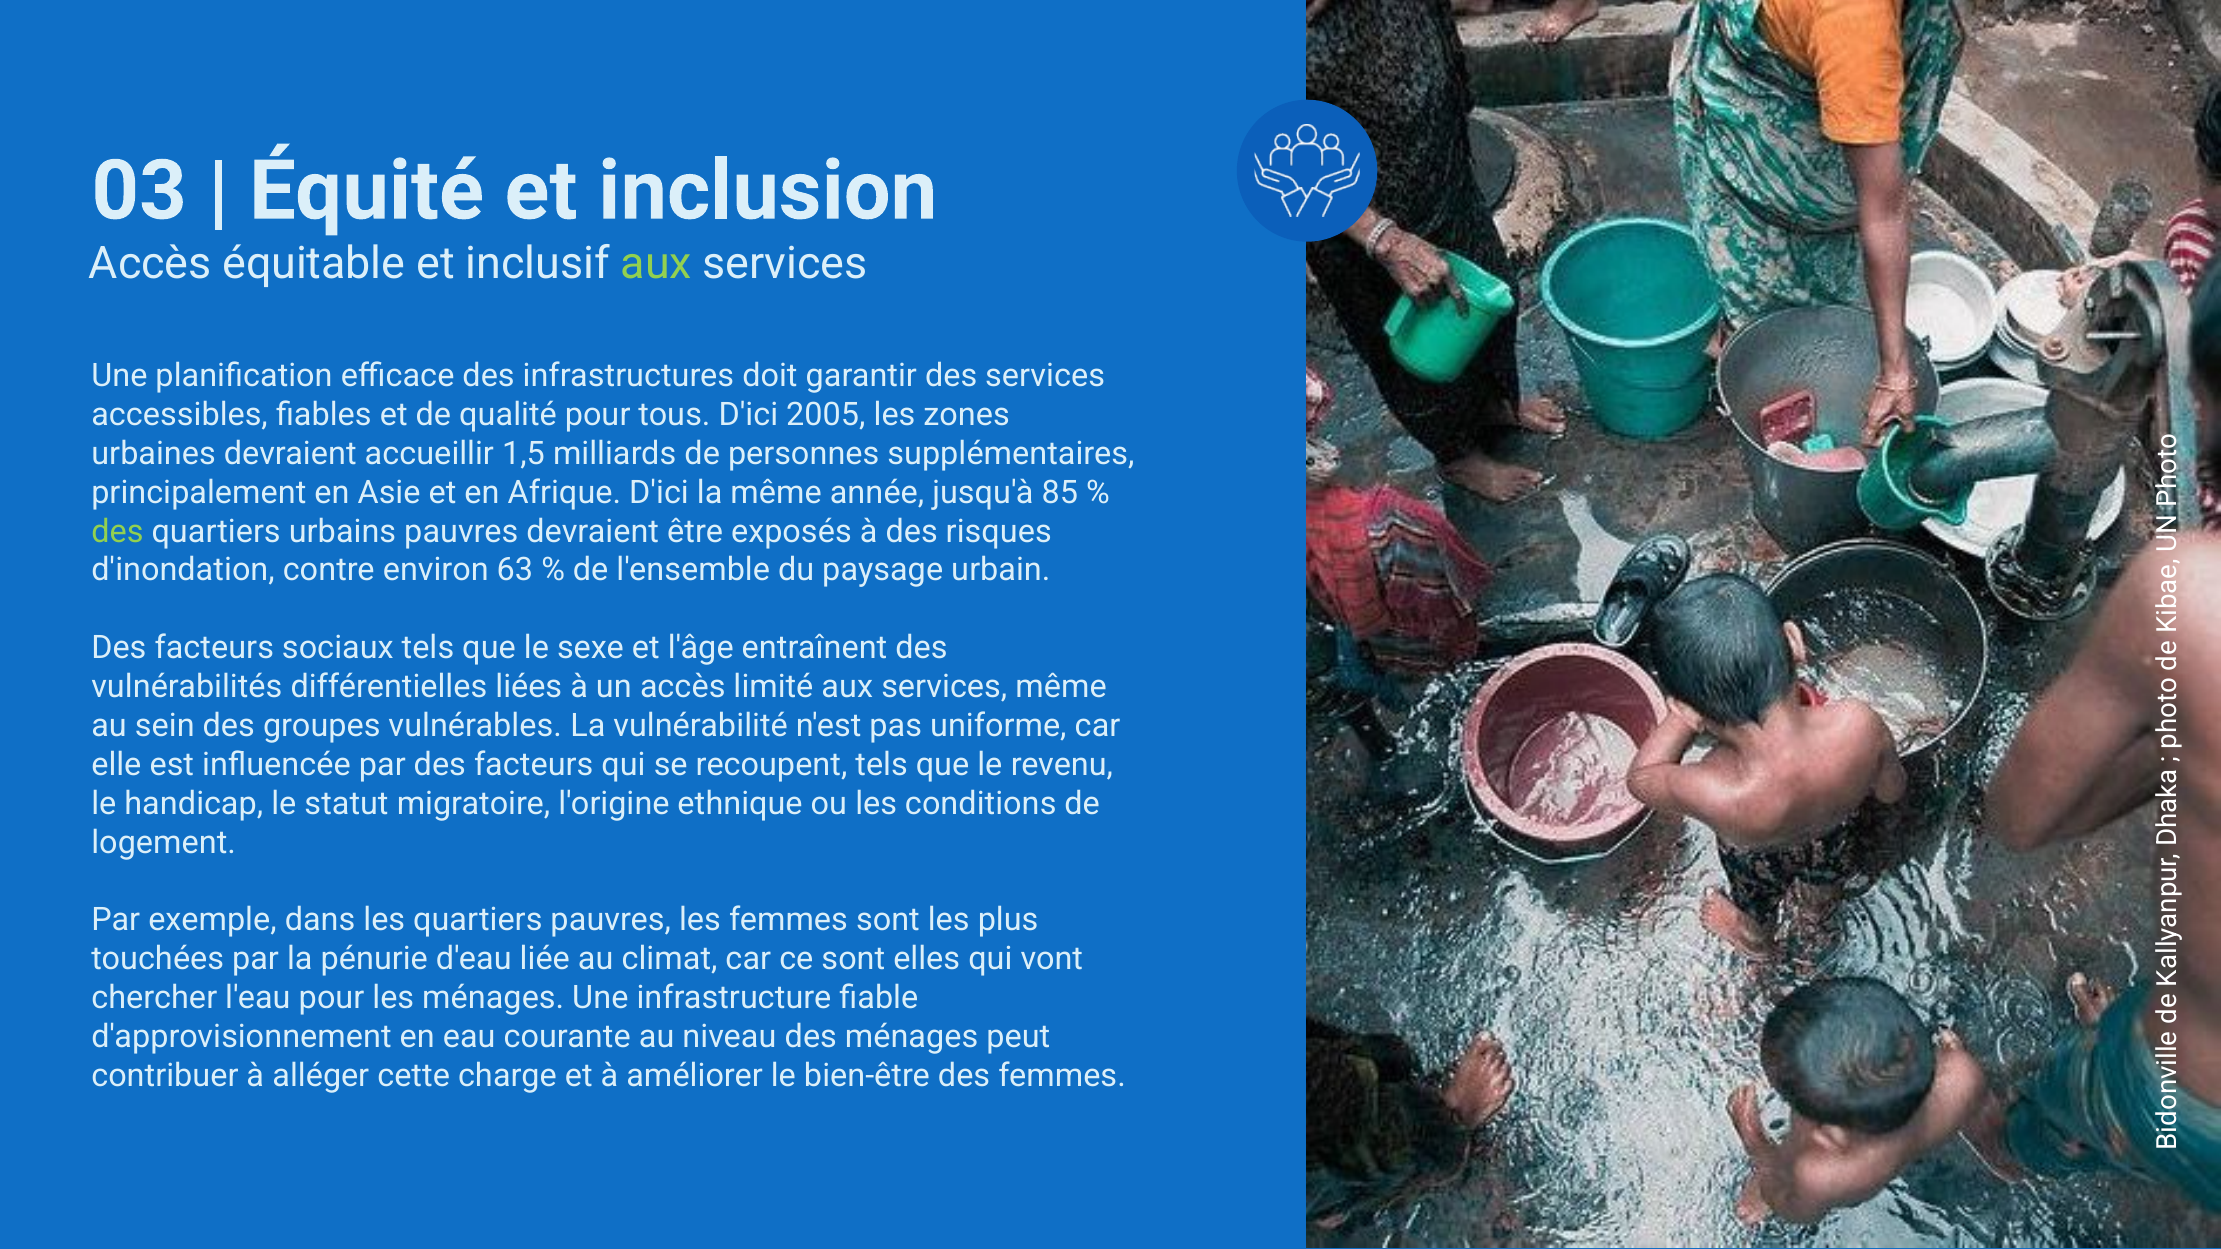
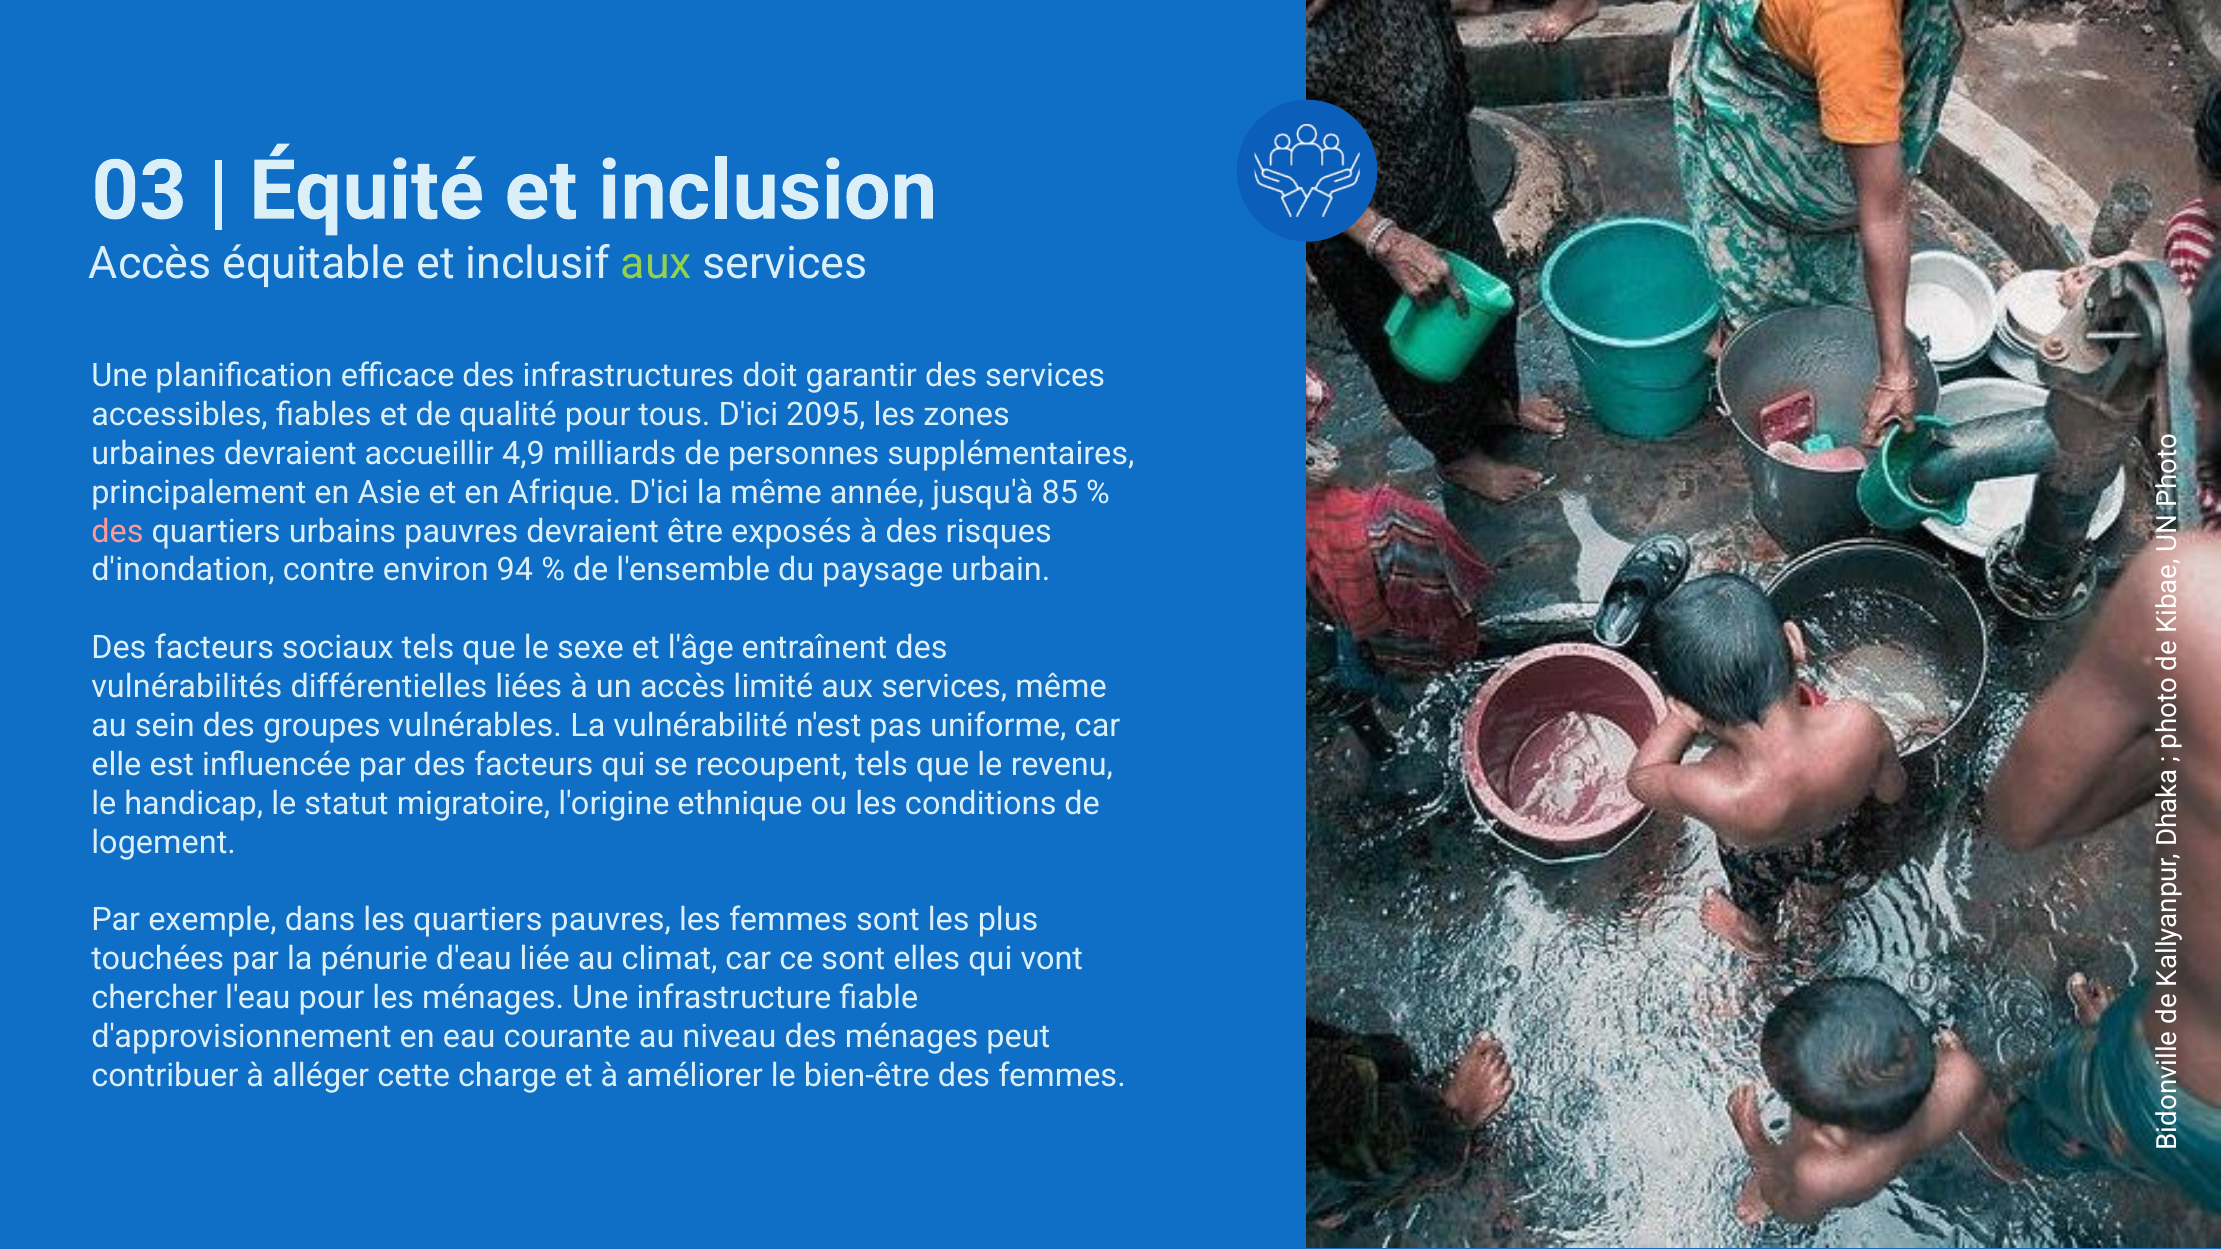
2005: 2005 -> 2095 (826, 415)
1,5: 1,5 -> 4,9 (523, 454)
des colour: light green -> pink (118, 532)
63: 63 -> 94 (515, 570)
